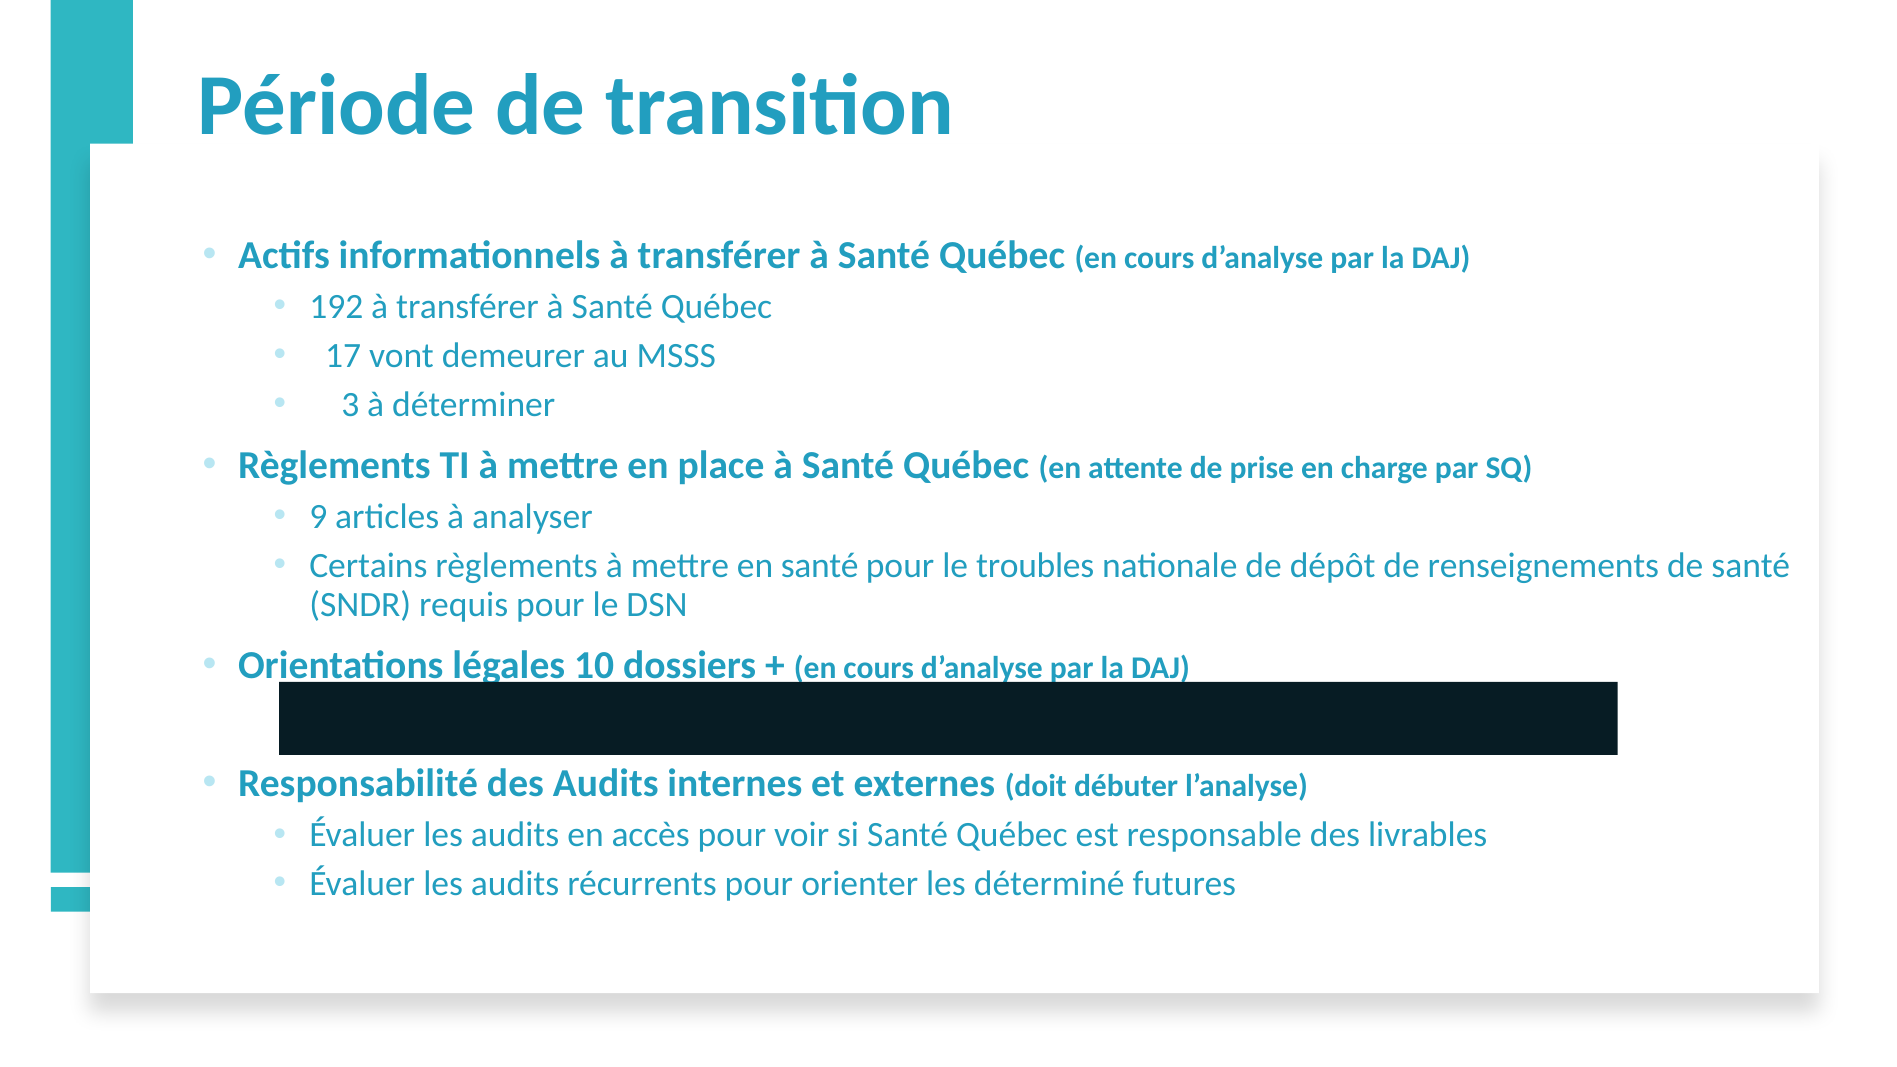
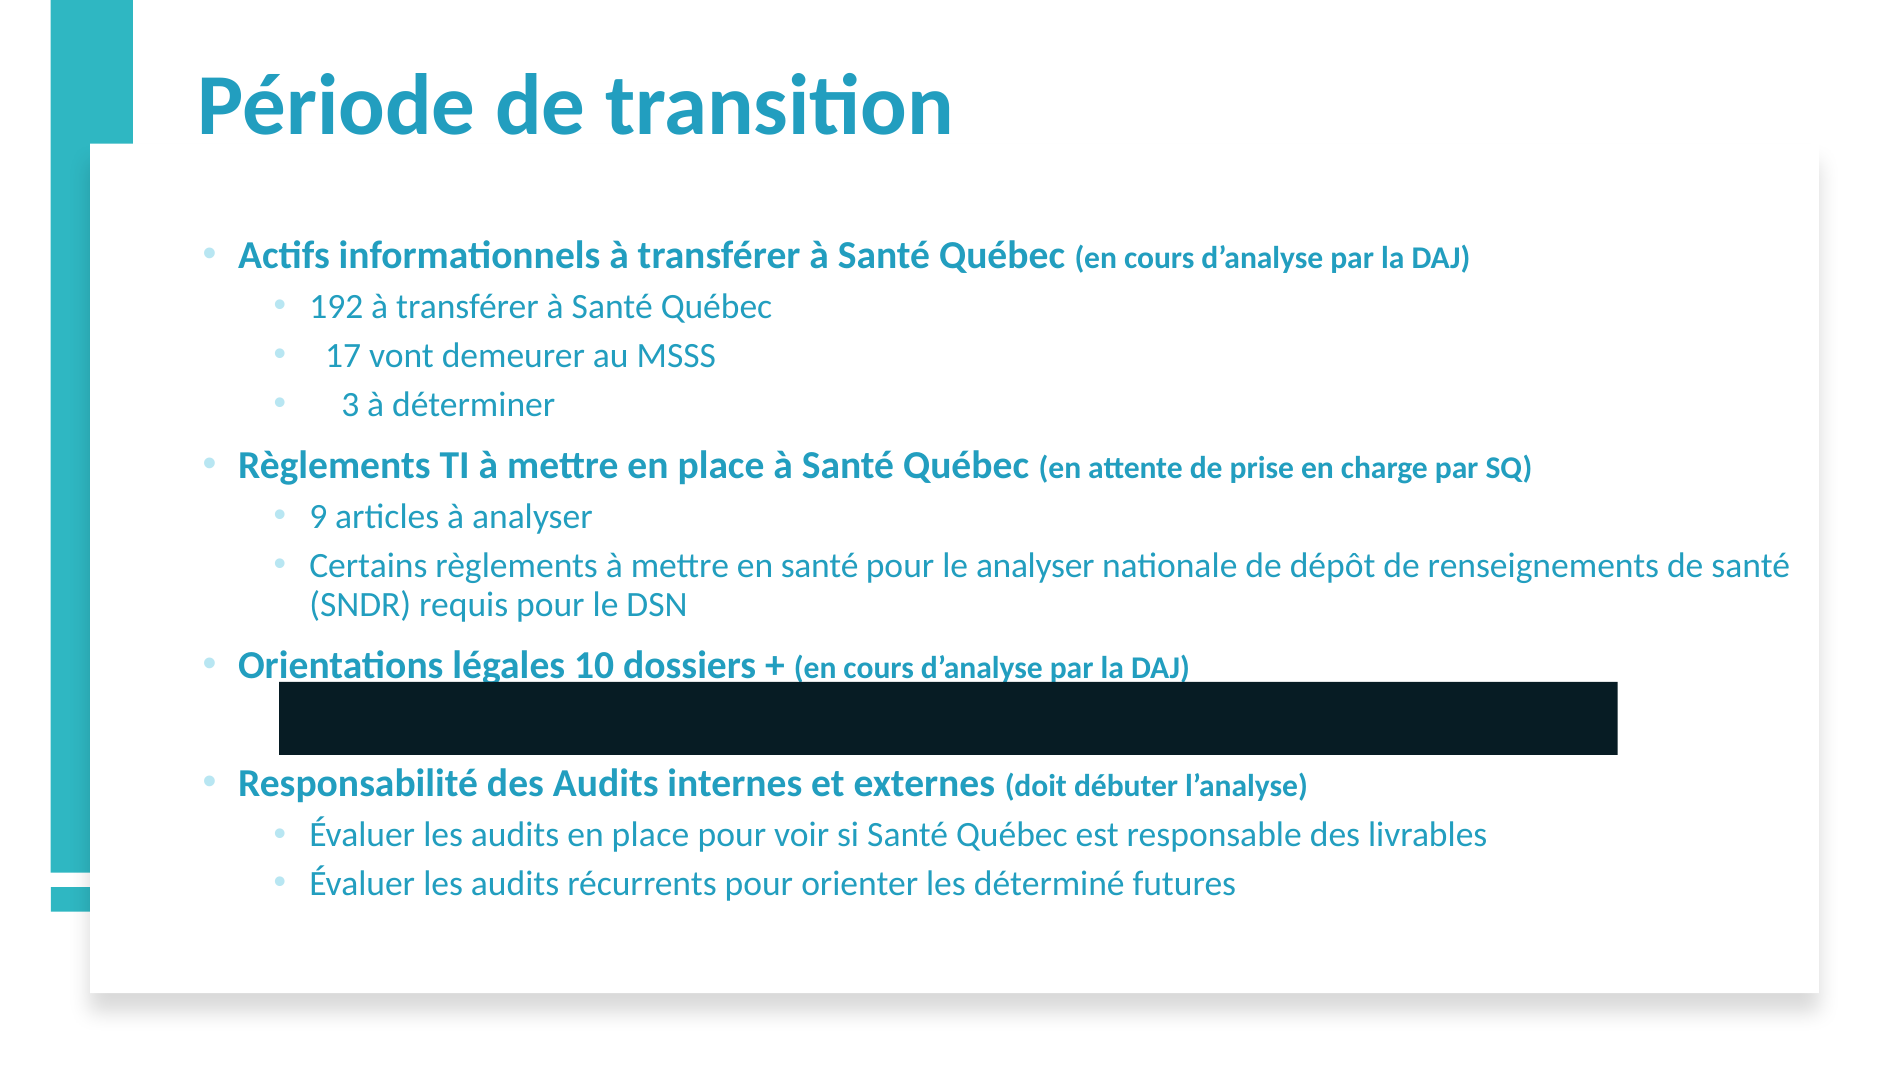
le troubles: troubles -> analyser (1035, 566)
audits en accès: accès -> place (650, 835)
